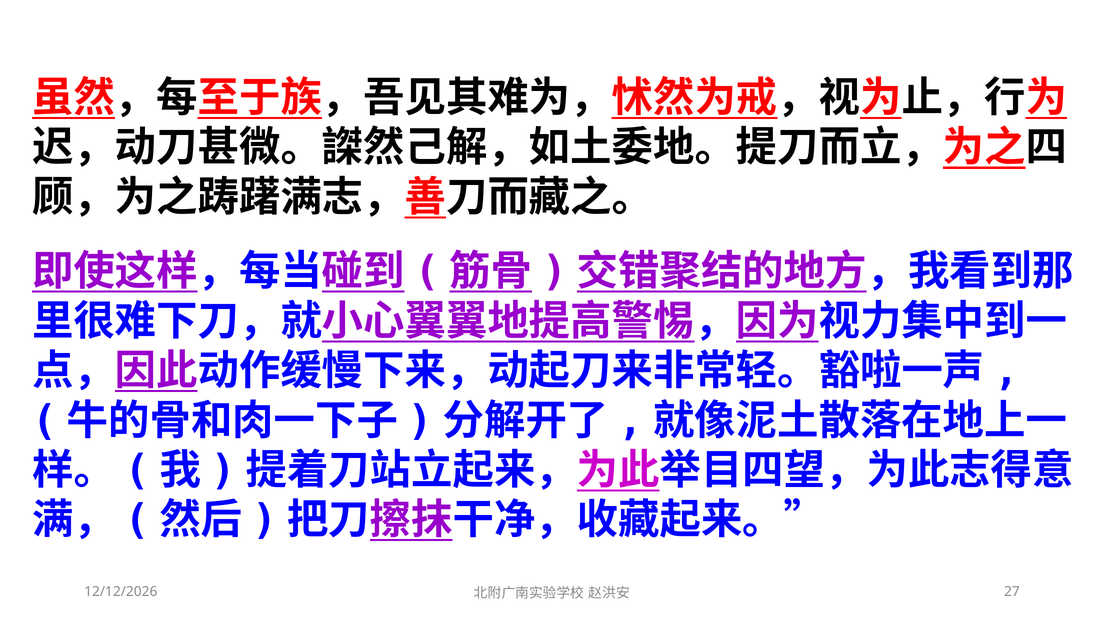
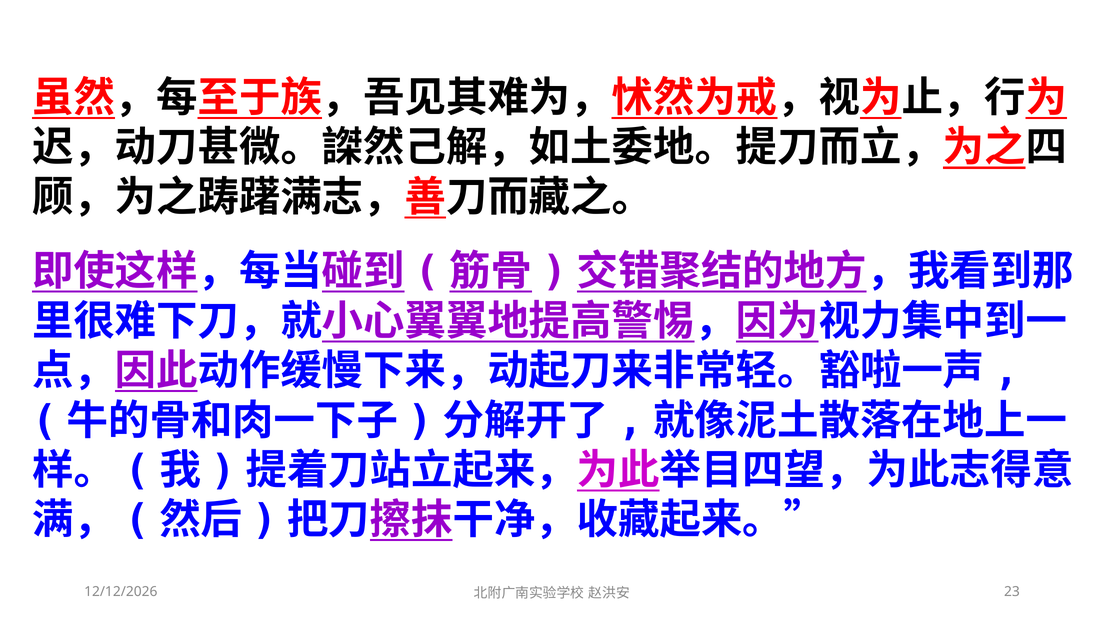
27: 27 -> 23 (1012, 592)
